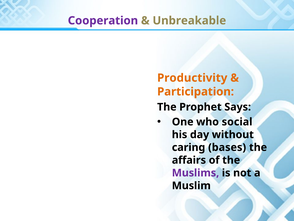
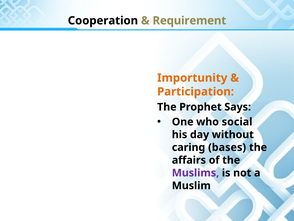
Cooperation colour: purple -> black (103, 21)
Unbreakable: Unbreakable -> Requirement (189, 21)
Productivity: Productivity -> Importunity (192, 78)
